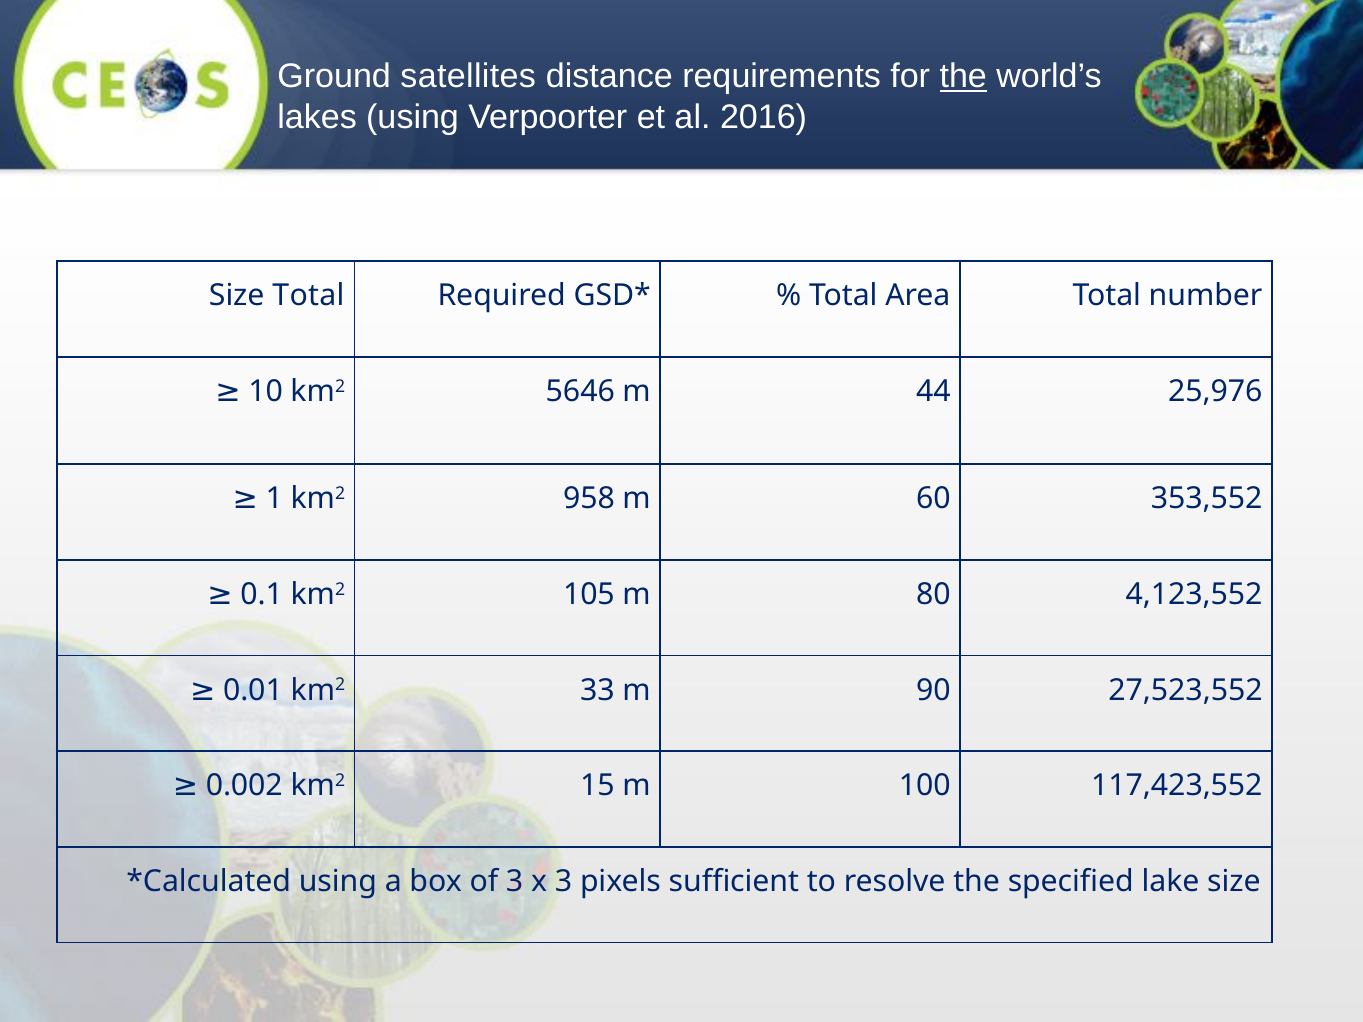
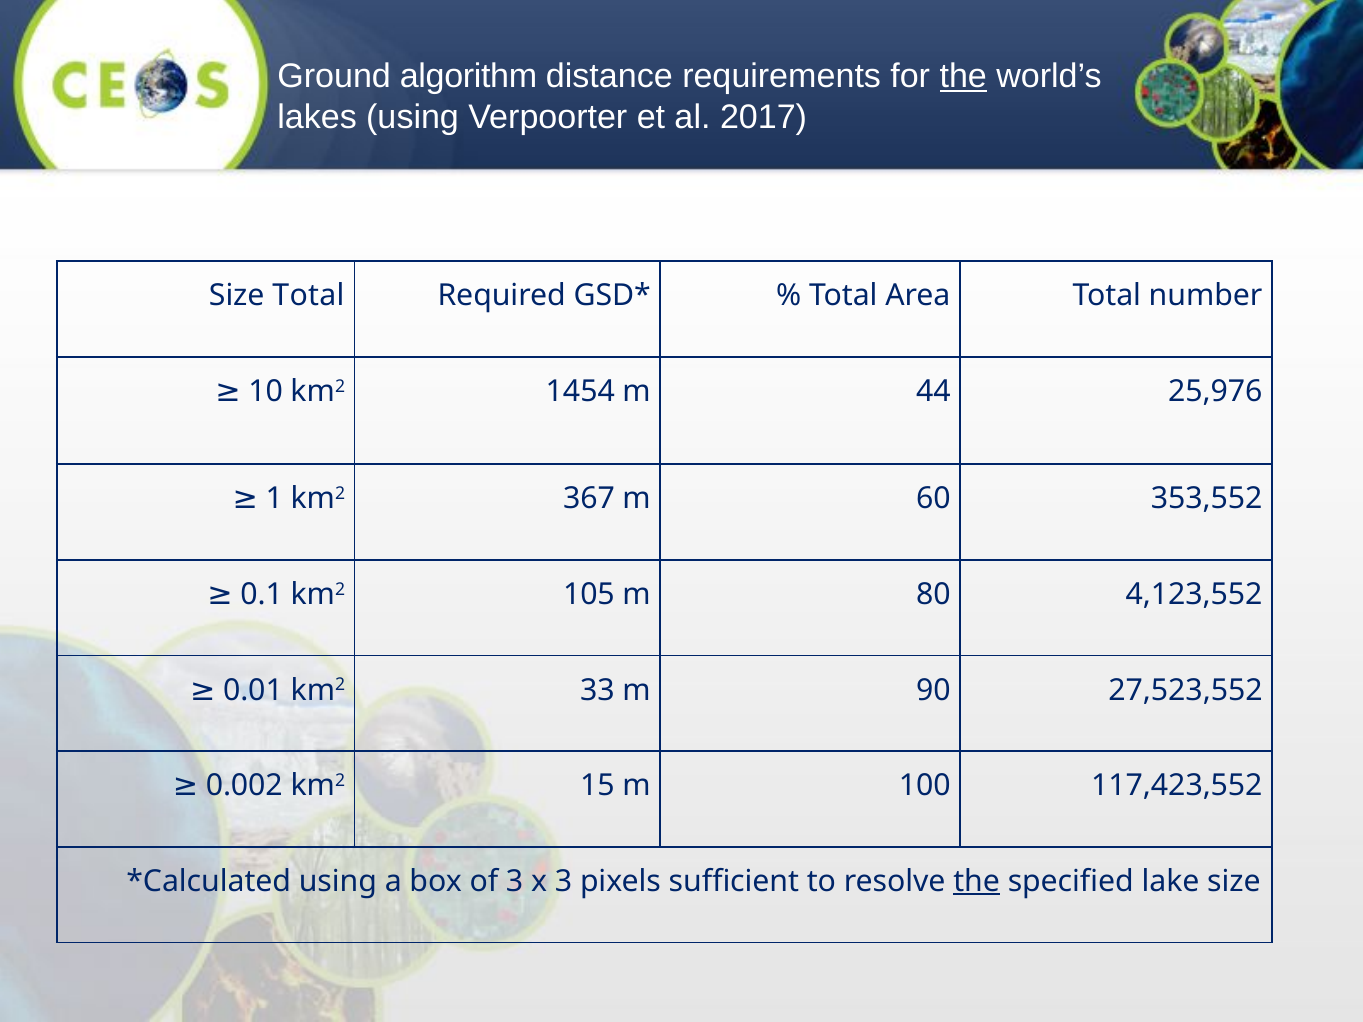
satellites: satellites -> algorithm (469, 76)
2016: 2016 -> 2017 (764, 117)
5646: 5646 -> 1454 (580, 391)
958: 958 -> 367 (589, 499)
the underline: none -> present (977, 882)
